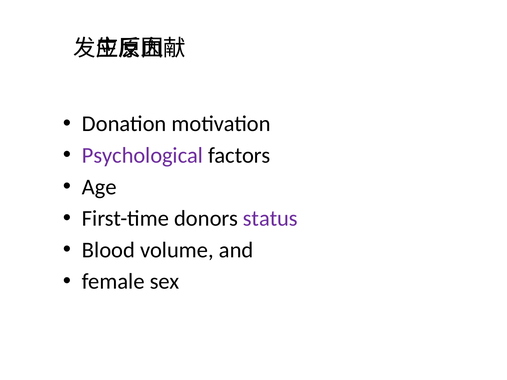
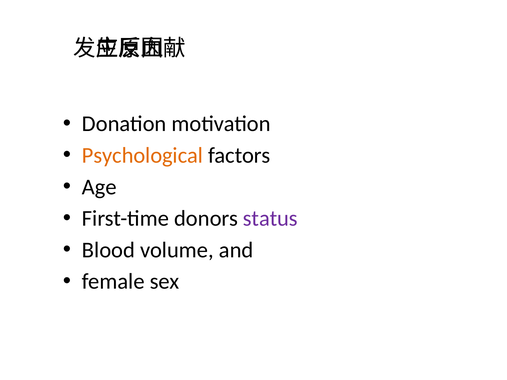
Psychological colour: purple -> orange (142, 155)
